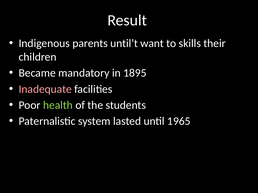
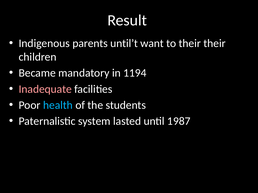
to skills: skills -> their (190, 43)
1895: 1895 -> 1194 (135, 73)
health colour: light green -> light blue (58, 105)
1965: 1965 -> 1987 (179, 121)
